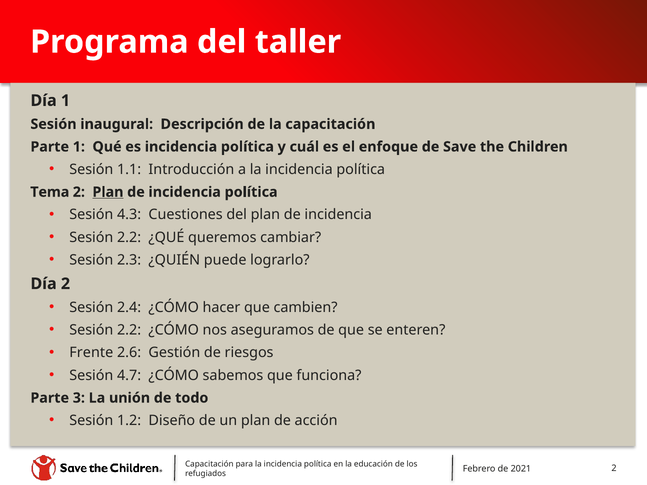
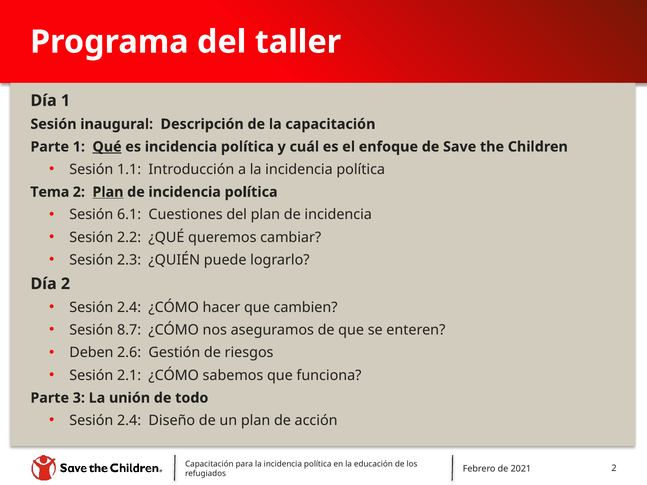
Qué underline: none -> present (107, 147)
4.3: 4.3 -> 6.1 (129, 215)
2.2: 2.2 -> 8.7 (129, 330)
Frente: Frente -> Deben (91, 353)
4.7: 4.7 -> 2.1 (129, 375)
1.2: 1.2 -> 2.4 (129, 421)
